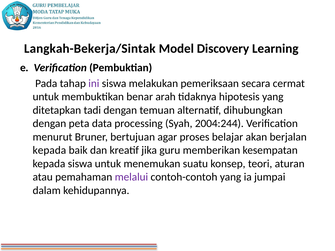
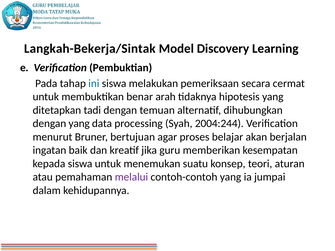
ini colour: purple -> blue (94, 83)
dengan peta: peta -> yang (79, 124)
kepada: kepada -> ingatan (49, 150)
